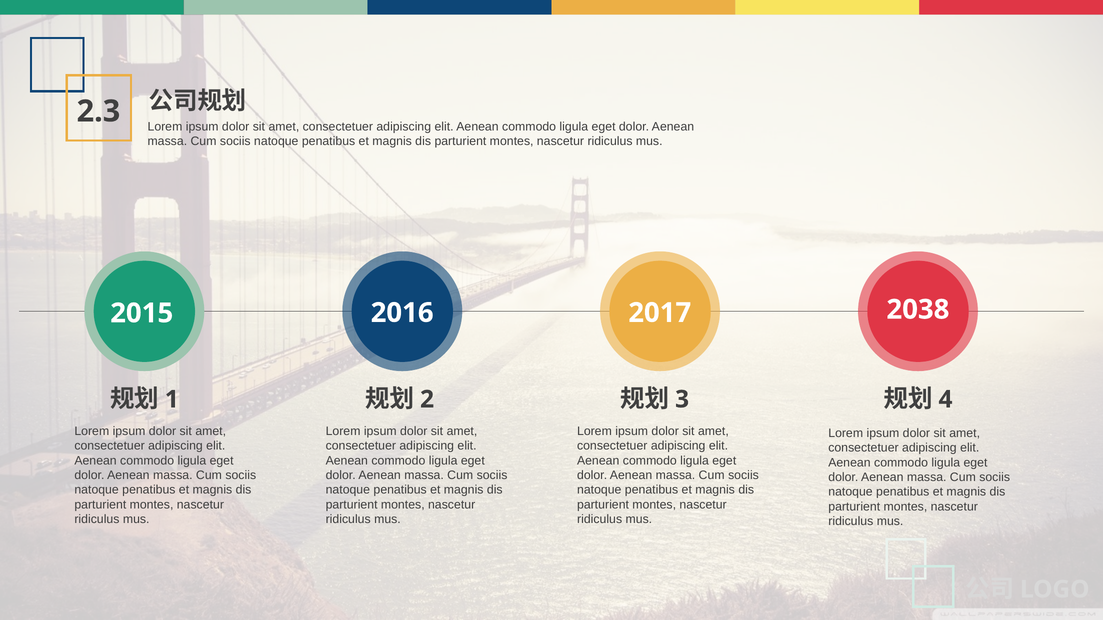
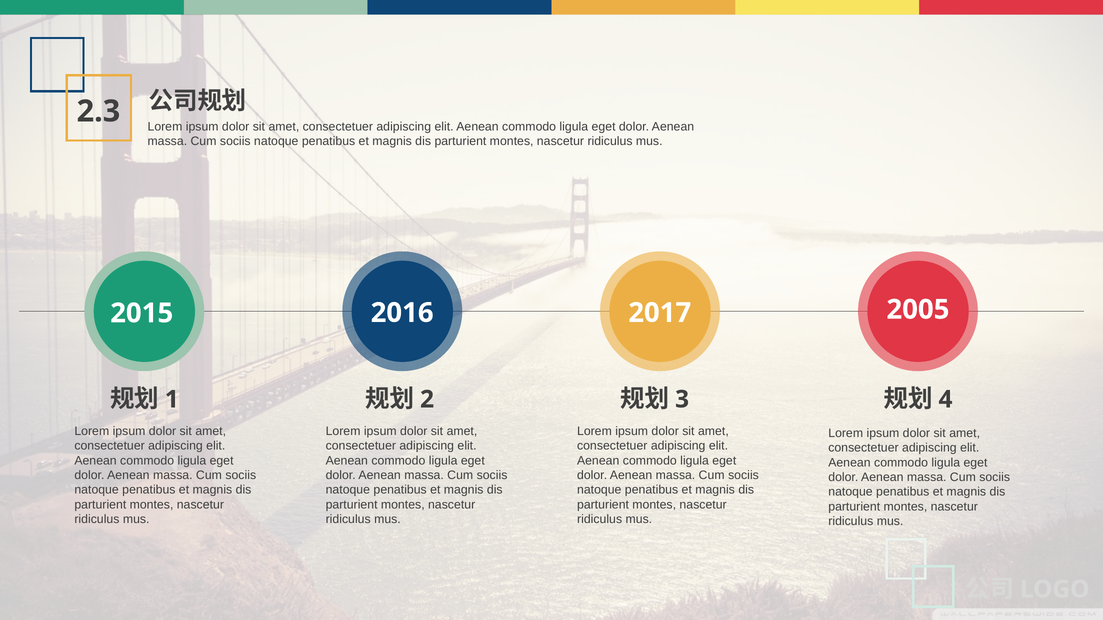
2038: 2038 -> 2005 (918, 310)
